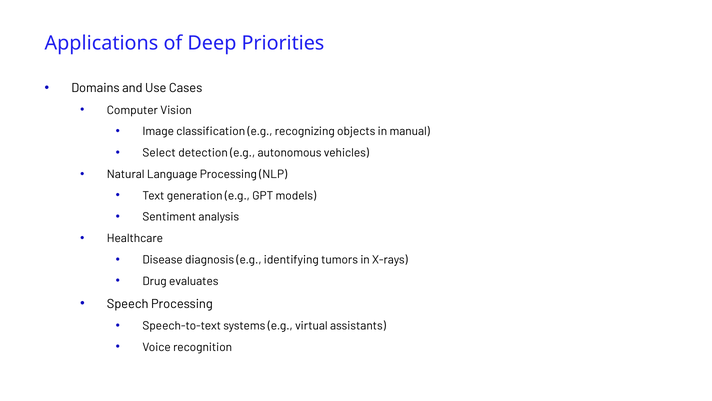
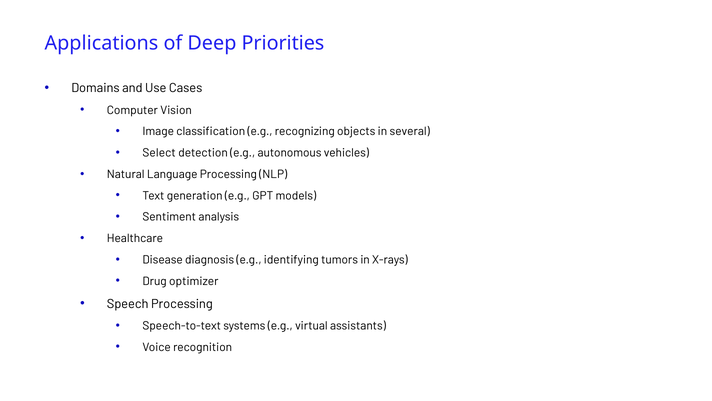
manual: manual -> several (410, 131)
evaluates: evaluates -> optimizer (194, 281)
